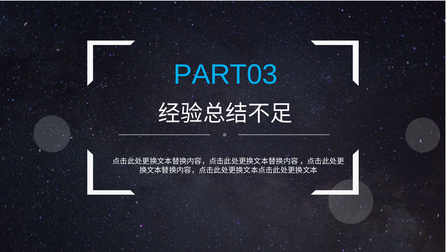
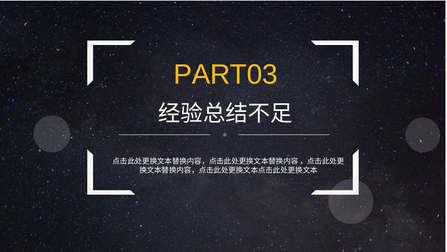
PART03 colour: light blue -> yellow (226, 75)
